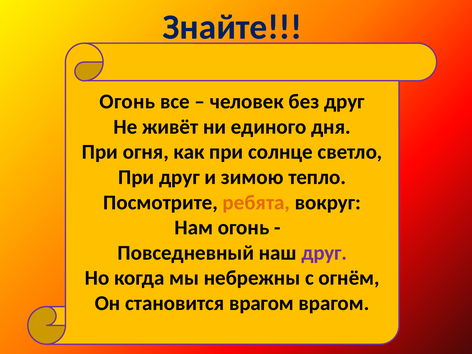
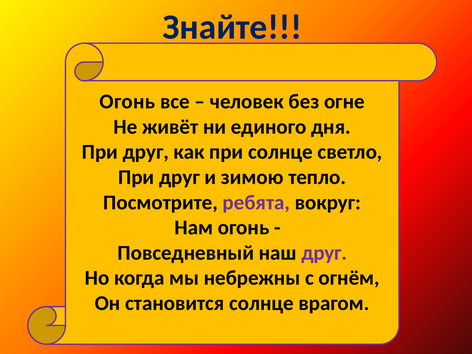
без друг: друг -> огне (344, 102)
огня: огня -> друг (146, 152)
ребята colour: orange -> purple (256, 202)
становится врагом: врагом -> солнце (261, 303)
